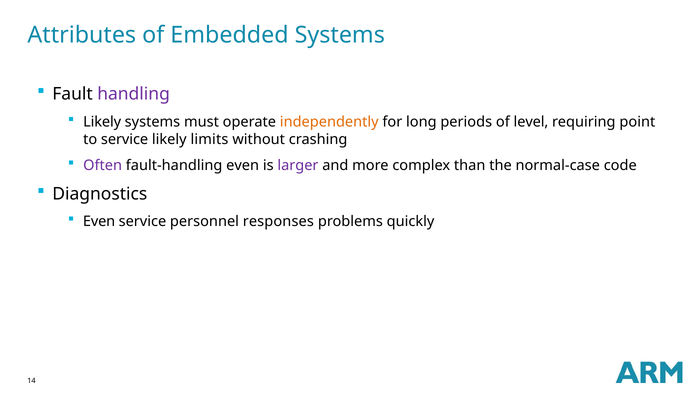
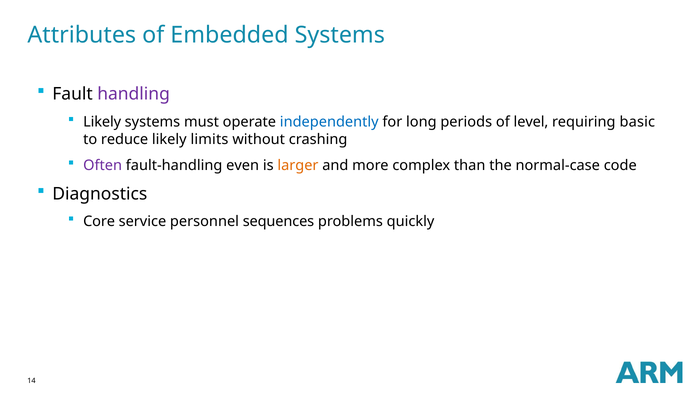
independently colour: orange -> blue (329, 122)
point: point -> basic (637, 122)
to service: service -> reduce (125, 139)
larger colour: purple -> orange (298, 166)
Even: Even -> Core (99, 221)
responses: responses -> sequences (278, 221)
